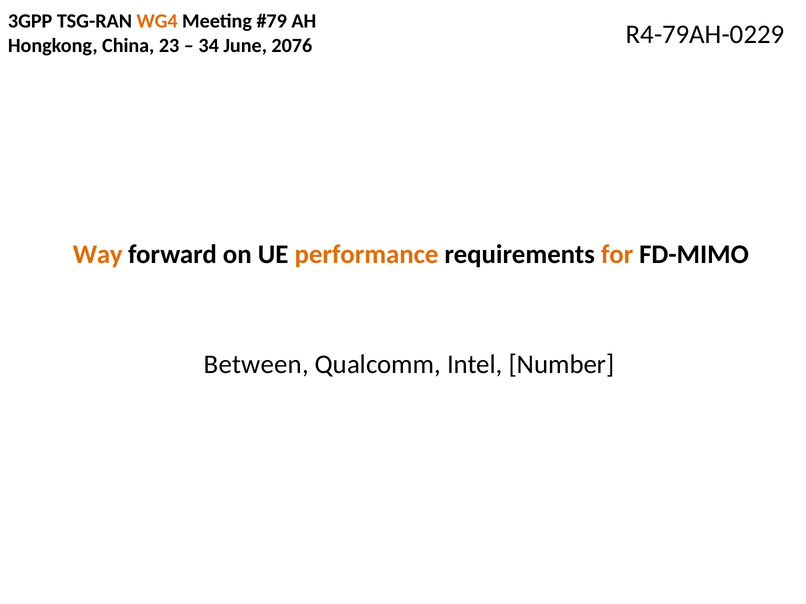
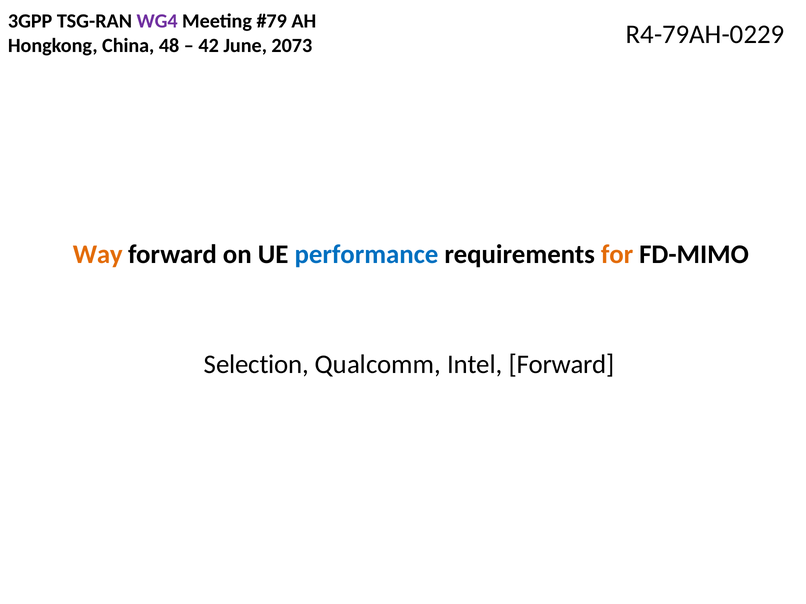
WG4 colour: orange -> purple (157, 21)
23: 23 -> 48 (169, 45)
34: 34 -> 42 (209, 45)
2076: 2076 -> 2073 (292, 45)
performance colour: orange -> blue (366, 254)
Between: Between -> Selection (256, 365)
Intel Number: Number -> Forward (562, 365)
